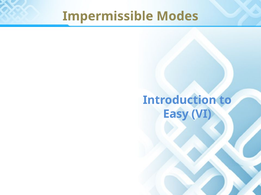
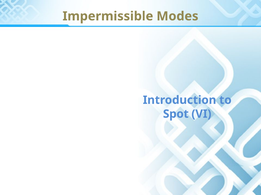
Easy: Easy -> Spot (176, 114)
